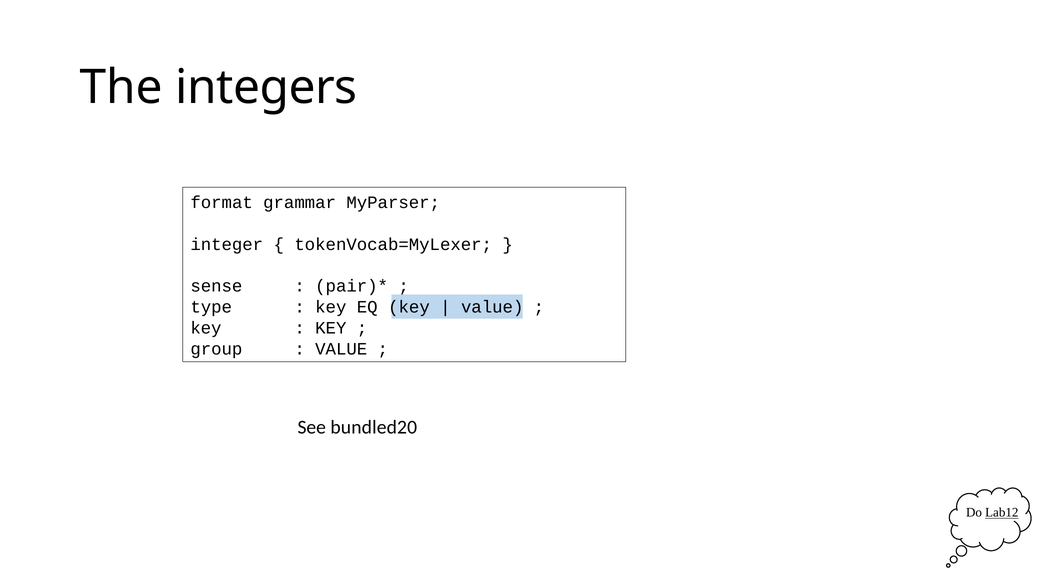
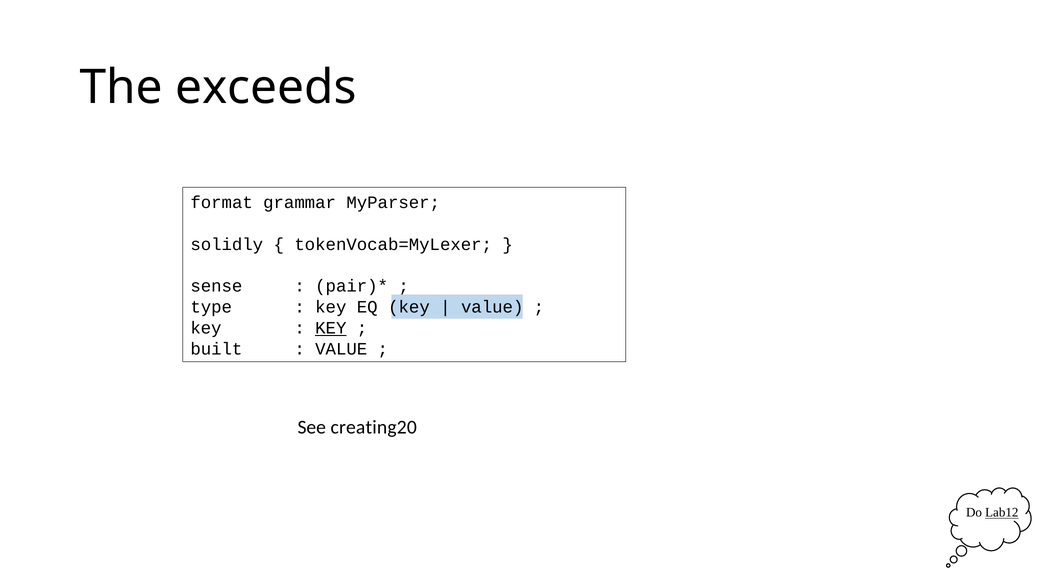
integers: integers -> exceeds (266, 88)
integer: integer -> solidly (227, 245)
KEY underline: none -> present (331, 328)
group: group -> built (216, 349)
bundled20: bundled20 -> creating20 (374, 427)
